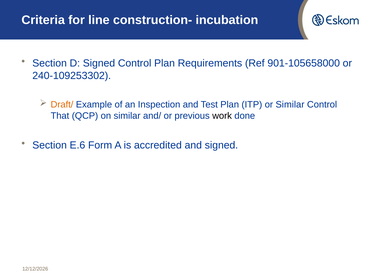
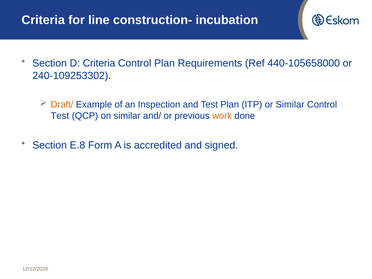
D Signed: Signed -> Criteria (99, 63)
901-105658000: 901-105658000 -> 440-105658000 (304, 63)
That: That -> Test (60, 116)
work colour: black -> orange (222, 116)
E.6: E.6 -> E.8 (77, 145)
